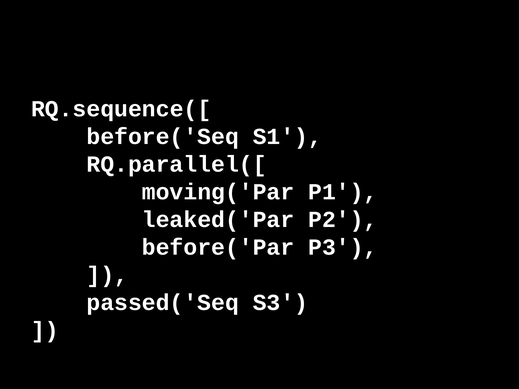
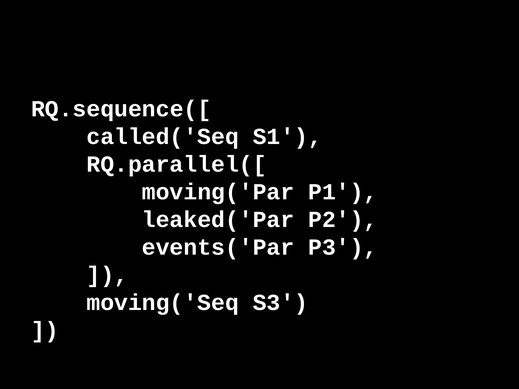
before('Seq: before('Seq -> called('Seq (163, 137)
before('Par: before('Par -> events('Par (218, 247)
passed('Seq: passed('Seq -> moving('Seq (163, 303)
